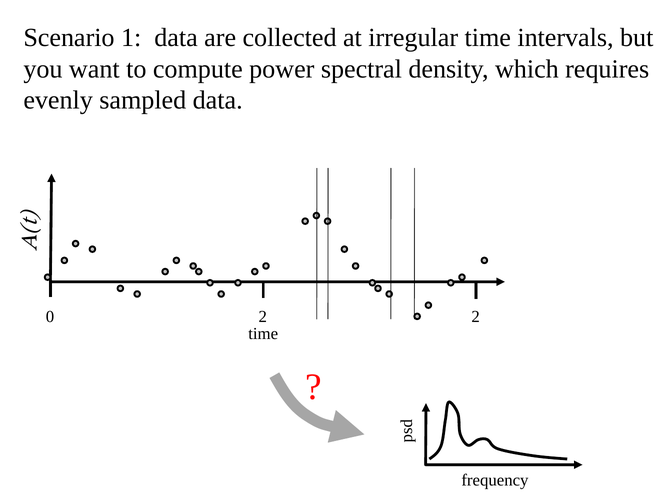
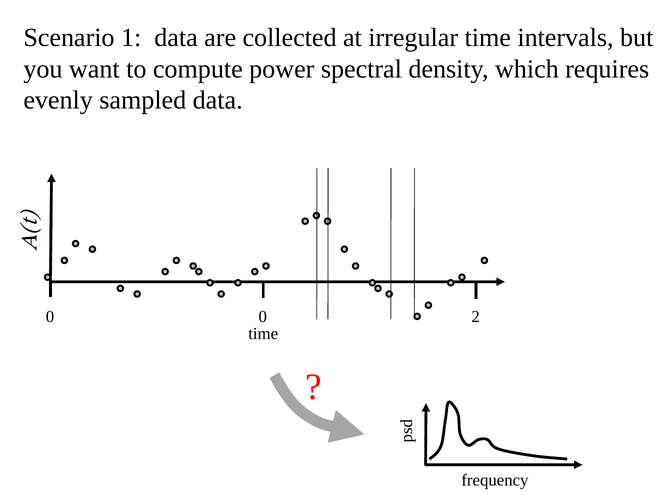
0 2: 2 -> 0 (263, 317)
